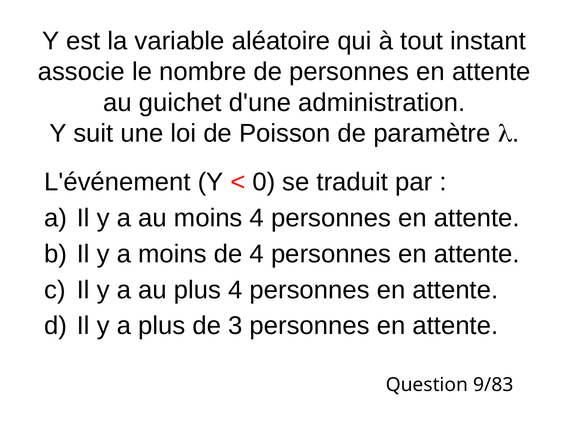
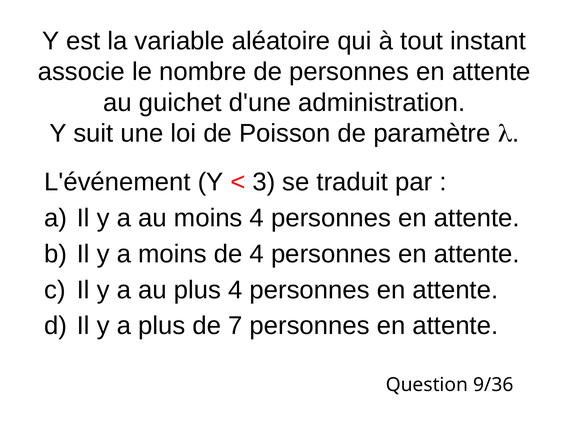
0: 0 -> 3 (264, 182)
3: 3 -> 7 (235, 326)
9/83: 9/83 -> 9/36 (493, 385)
